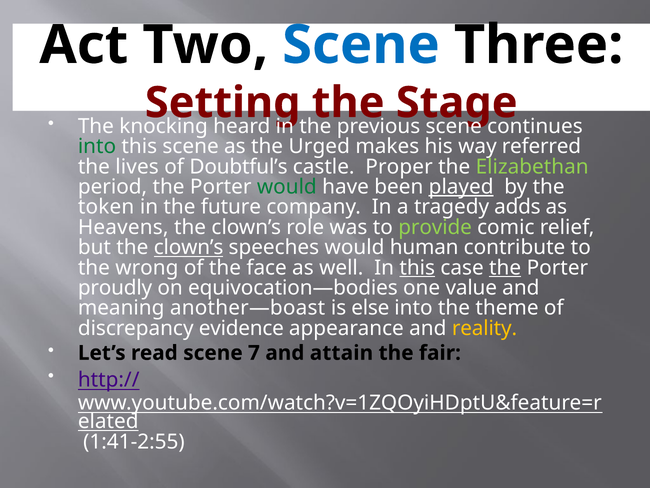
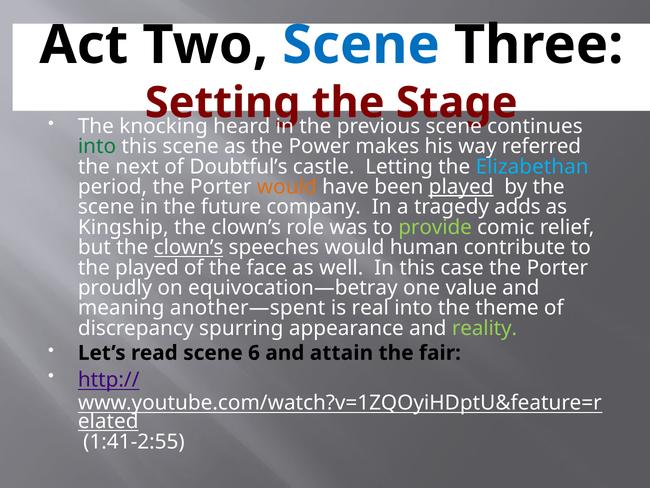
Urged: Urged -> Power (319, 146)
lives: lives -> next (137, 167)
Proper: Proper -> Letting (399, 167)
Elizabethan colour: light green -> light blue (532, 167)
would colour: green -> orange (287, 187)
token: token -> scene (106, 207)
Heavens: Heavens -> Kingship (123, 227)
the wrong: wrong -> played (147, 267)
this underline: present -> none (417, 267)
the underline: present -> none (505, 267)
equivocation—bodies: equivocation—bodies -> equivocation—betray (293, 288)
another—boast: another—boast -> another—spent (248, 308)
else: else -> real (370, 308)
evidence: evidence -> spurring (241, 328)
reality colour: yellow -> light green (484, 328)
7: 7 -> 6 (254, 353)
